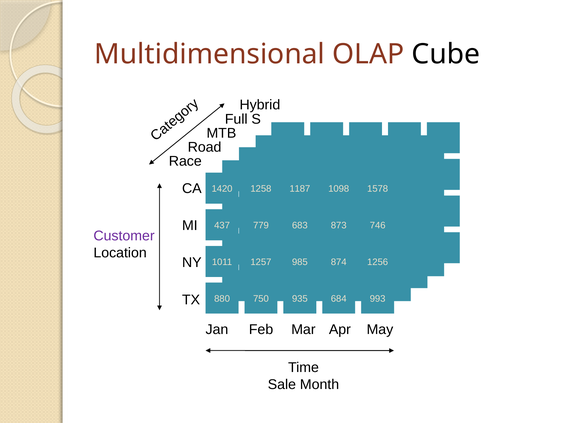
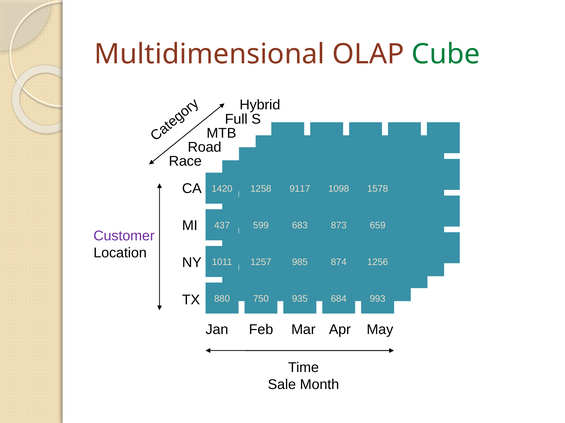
Cube colour: black -> green (446, 54)
1187: 1187 -> 9117 (300, 189)
779: 779 -> 599 (261, 226)
746: 746 -> 659 (378, 226)
